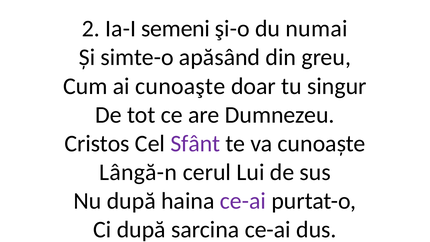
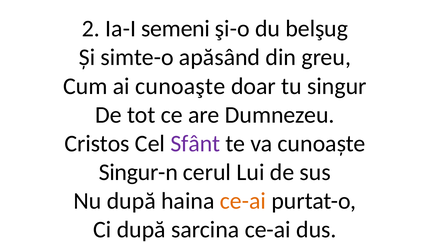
numai: numai -> belşug (317, 29)
Lângă-n: Lângă-n -> Singur-n (138, 172)
ce-ai colour: purple -> orange (243, 201)
